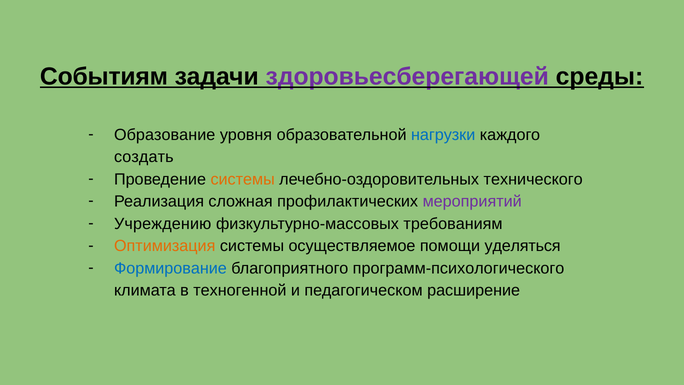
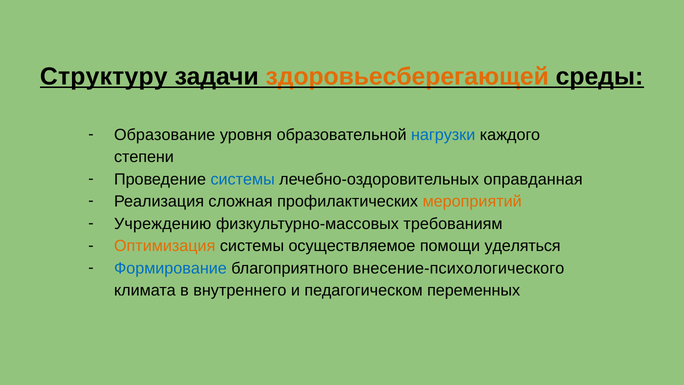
Событиям: Событиям -> Структуру (104, 76)
здоровьесберегающей colour: purple -> orange (407, 76)
создать: создать -> степени (144, 157)
системы colour: orange -> blue (243, 179)
технического: технического -> оправданная (533, 179)
мероприятий colour: purple -> orange (472, 201)
программ-психологического: программ-психологического -> внесение-психологического (458, 268)
техногенной: техногенной -> внутреннего (240, 290)
расширение: расширение -> переменных (474, 290)
